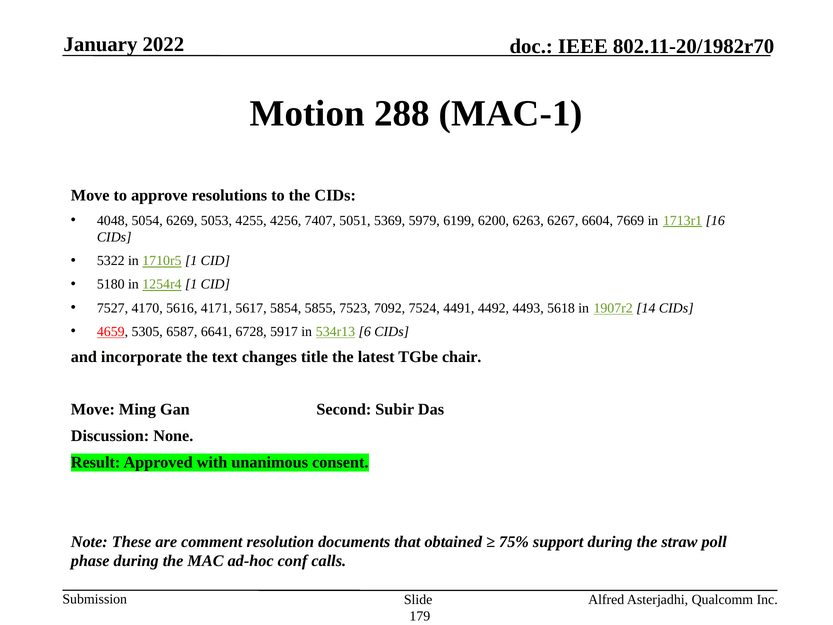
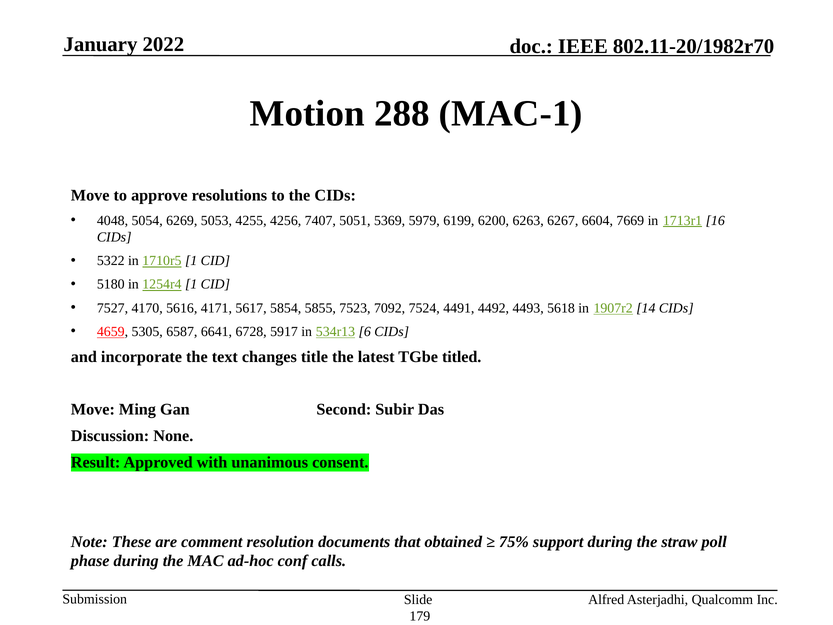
chair: chair -> titled (462, 357)
